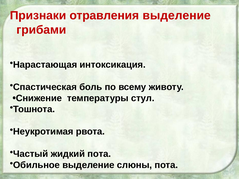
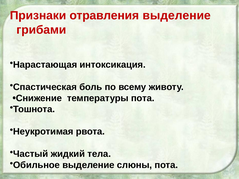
температуры стул: стул -> пота (143, 98)
жидкий пота: пота -> тела (99, 154)
